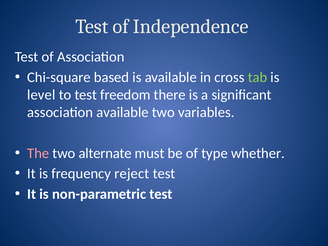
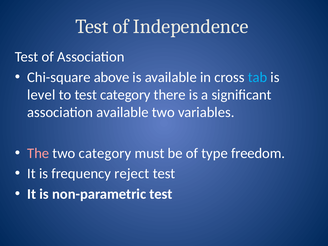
based: based -> above (112, 77)
tab colour: light green -> light blue (258, 77)
test freedom: freedom -> category (125, 95)
two alternate: alternate -> category (105, 153)
whether: whether -> freedom (258, 153)
